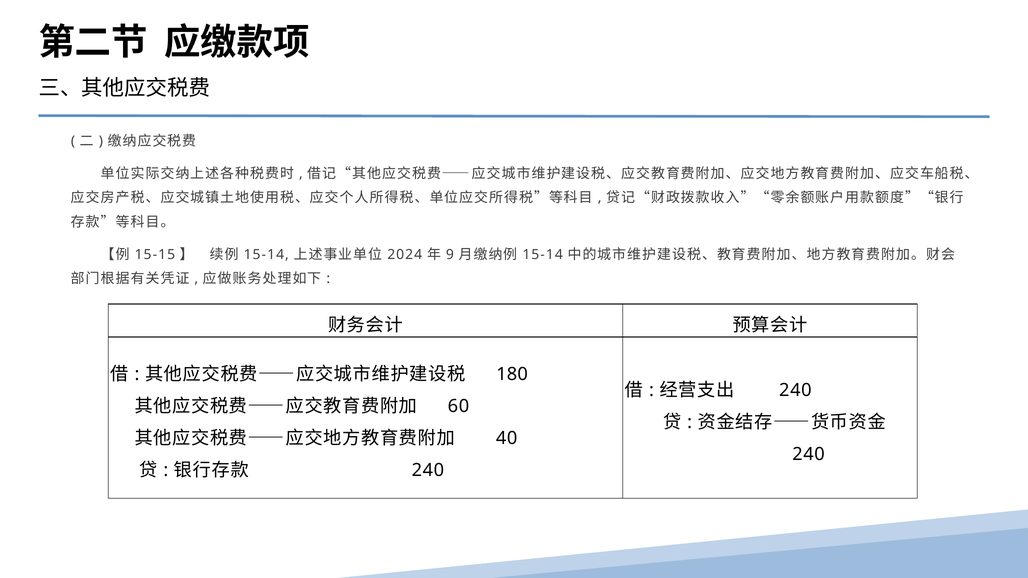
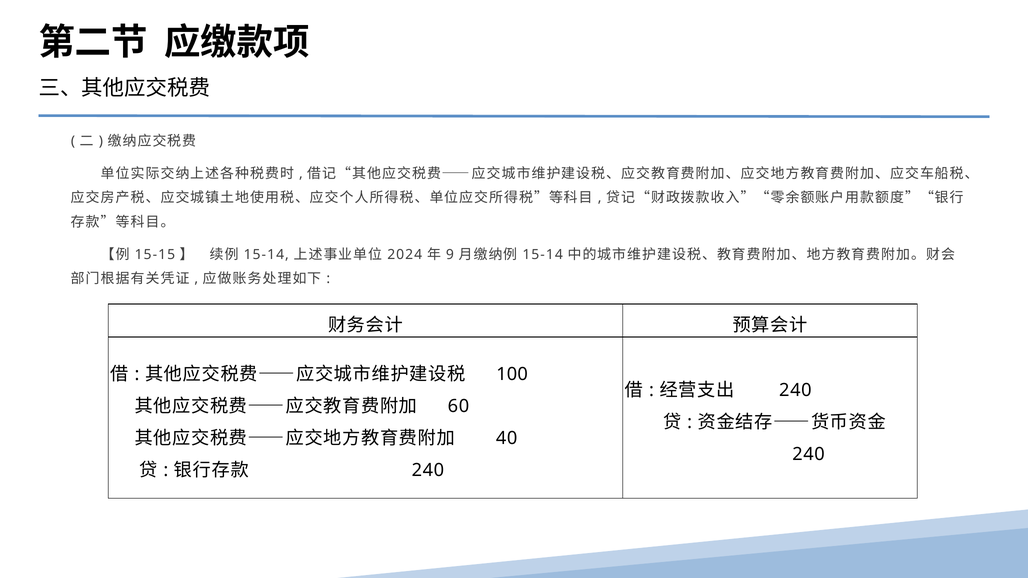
180: 180 -> 100 (512, 374)
